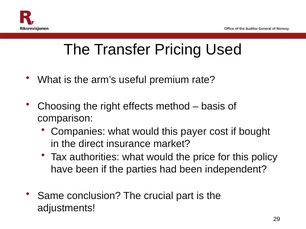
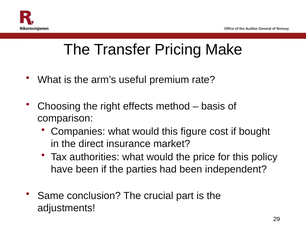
Used: Used -> Make (224, 50)
payer: payer -> figure (194, 132)
